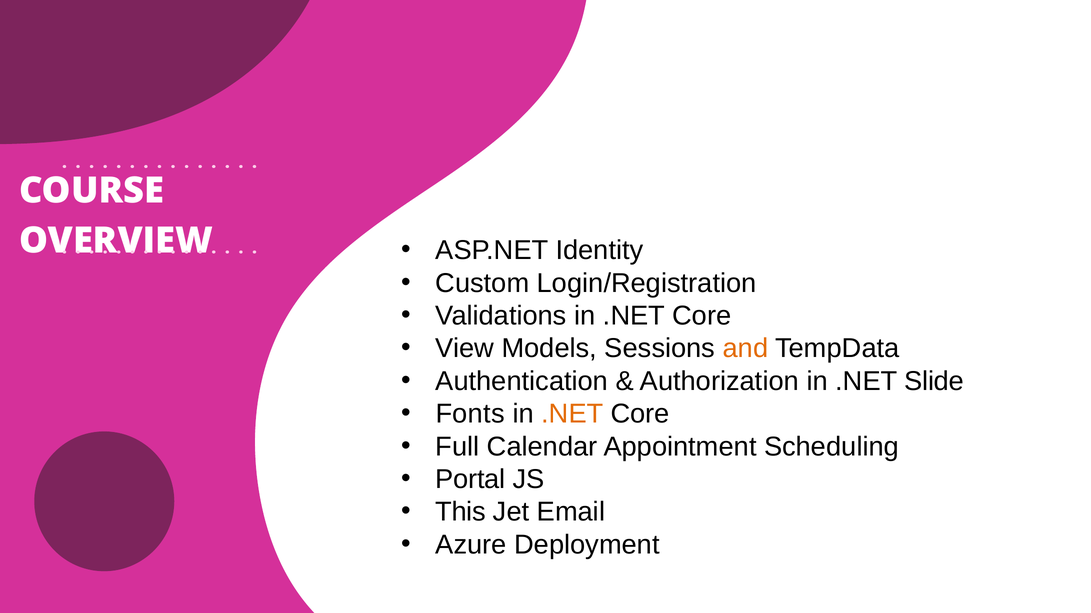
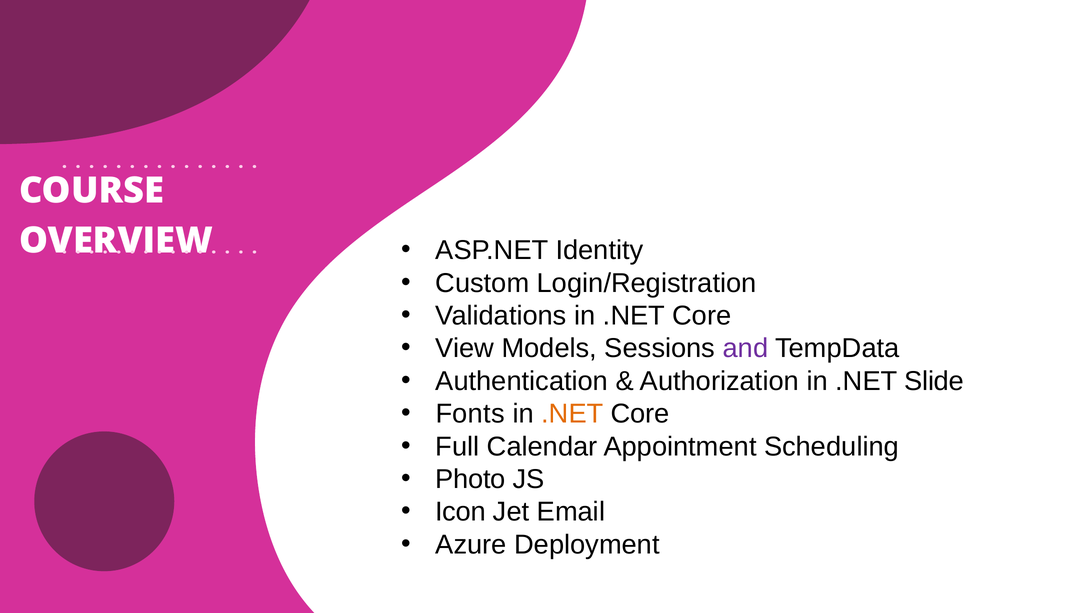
and colour: orange -> purple (745, 349)
Portal: Portal -> Photo (470, 480)
This: This -> Icon (461, 512)
